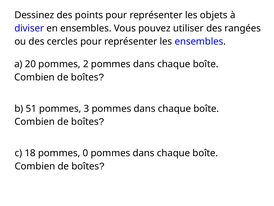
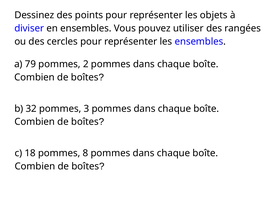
20: 20 -> 79 (30, 64)
51: 51 -> 32 (31, 108)
0: 0 -> 8 (85, 153)
